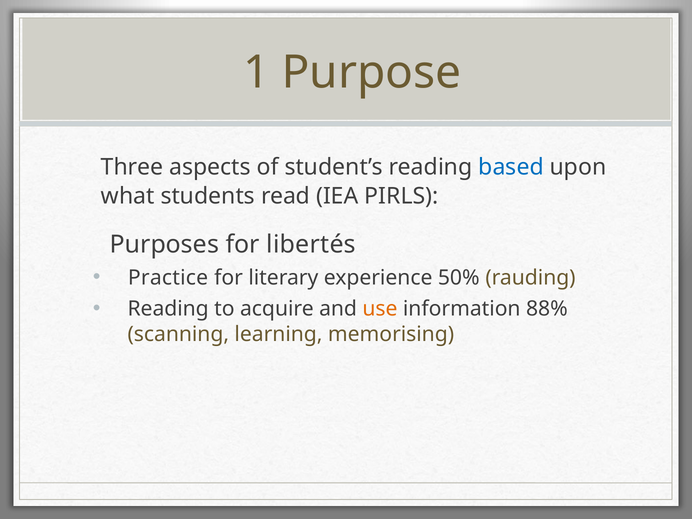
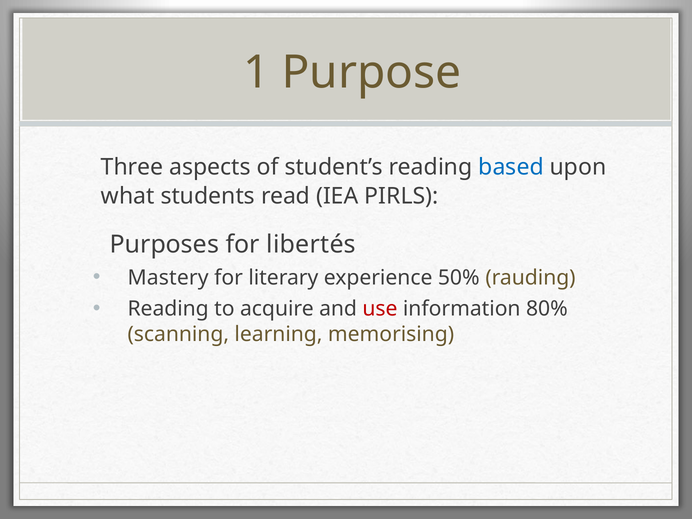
Practice: Practice -> Mastery (168, 278)
use colour: orange -> red (380, 309)
88%: 88% -> 80% (547, 309)
